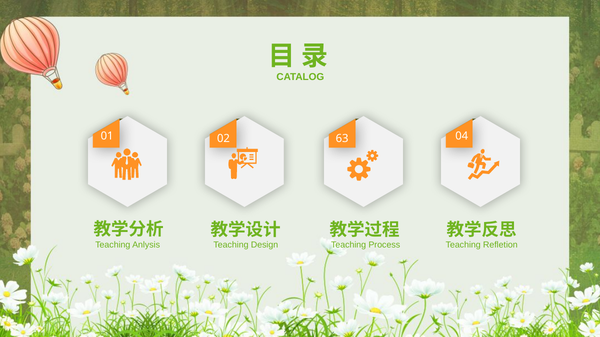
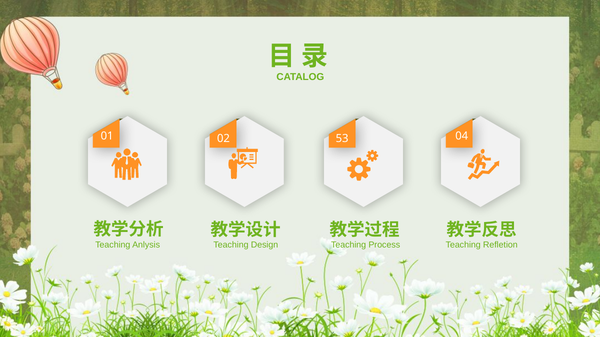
63: 63 -> 53 (342, 139)
